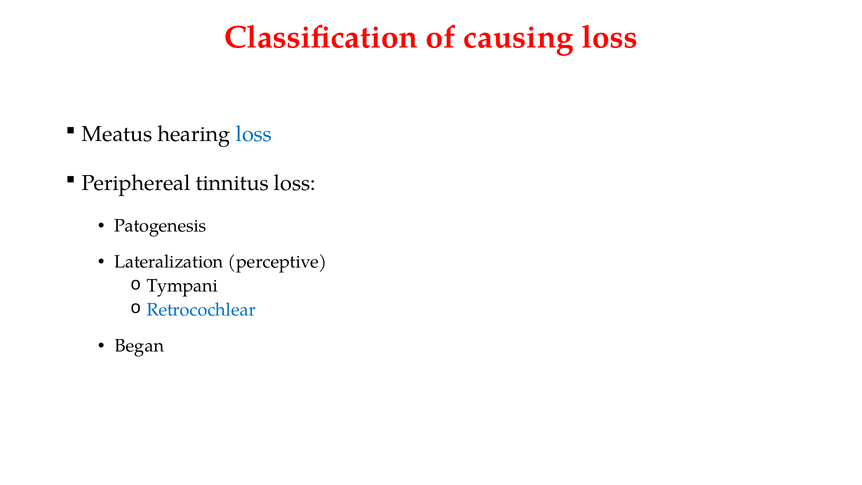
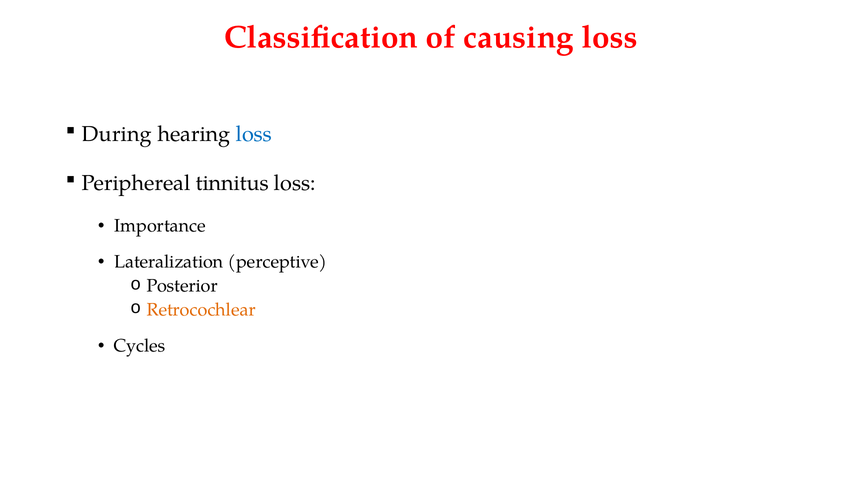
Meatus: Meatus -> During (117, 134)
Patogenesis: Patogenesis -> Importance (160, 226)
Tympani: Tympani -> Posterior (182, 286)
Retrocochlear colour: blue -> orange (201, 310)
Began: Began -> Cycles (140, 346)
